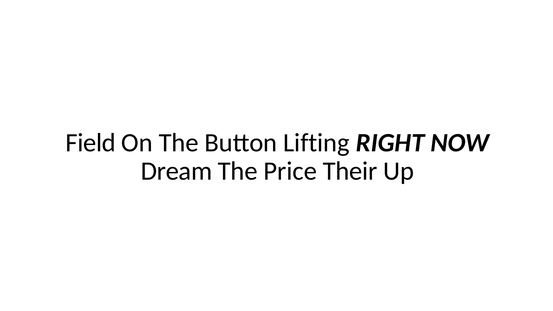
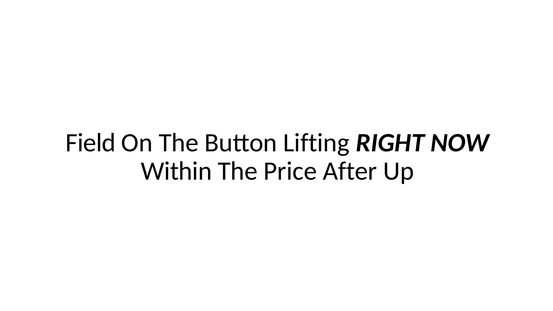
Dream: Dream -> Within (176, 171)
Their: Their -> After (350, 171)
